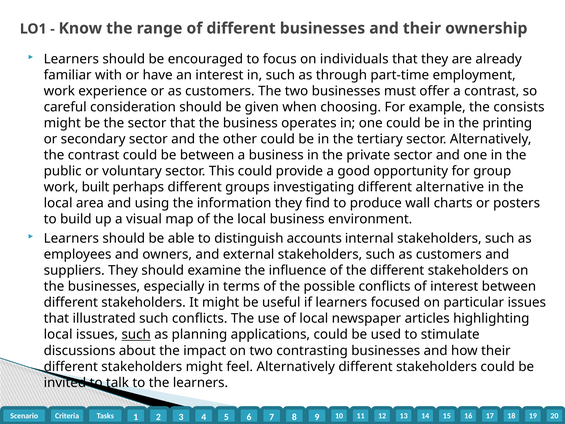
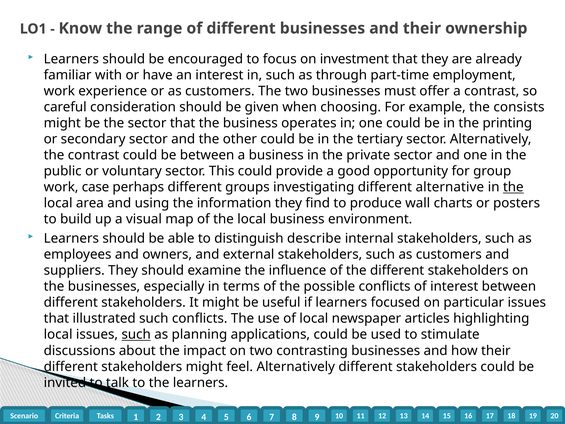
individuals: individuals -> investment (354, 59)
built: built -> case (96, 187)
the underline: none -> present (513, 187)
accounts: accounts -> describe (314, 238)
